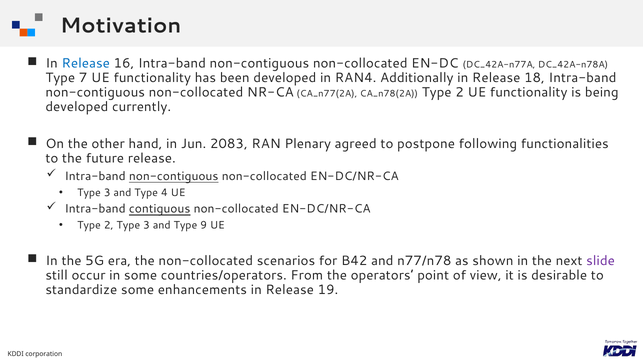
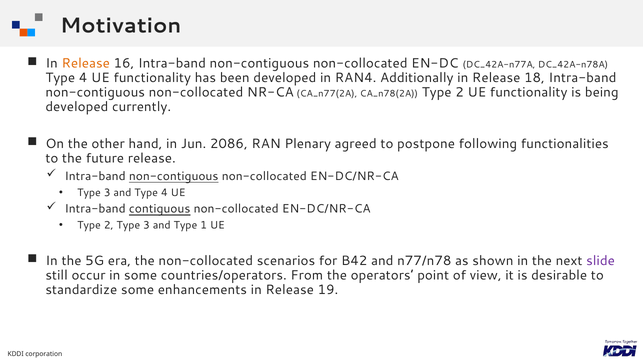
Release colour: blue -> orange (86, 63)
7: 7 -> 4 (83, 78)
2083: 2083 -> 2086 (229, 144)
9: 9 -> 1 (204, 225)
